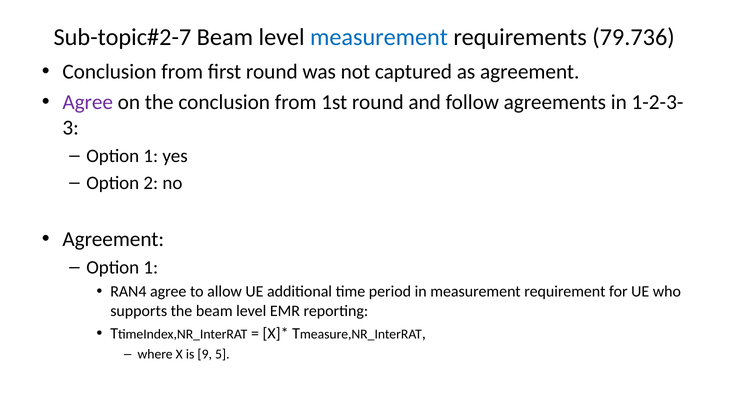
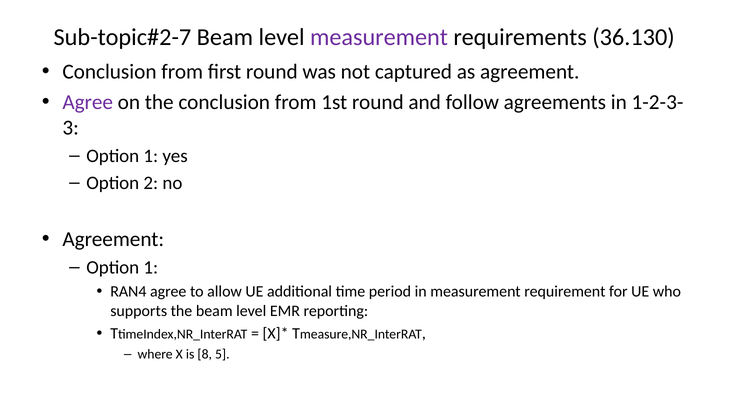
measurement colour: blue -> purple (379, 37)
79.736: 79.736 -> 36.130 (633, 37)
9: 9 -> 8 (205, 354)
